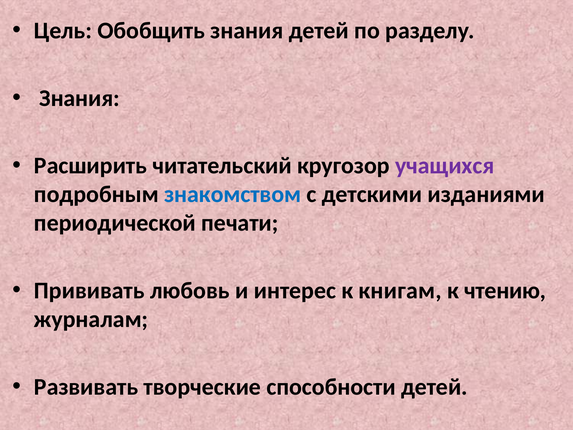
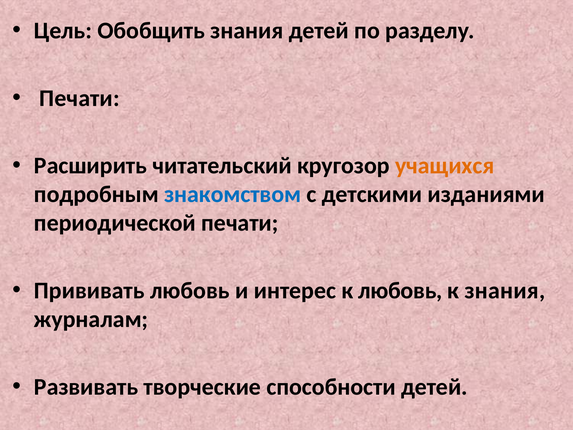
Знания: Знания -> Печати (79, 98)
учащихся colour: purple -> orange (445, 166)
к книгам: книгам -> любовь (400, 290)
к чтению: чтению -> знания (505, 290)
